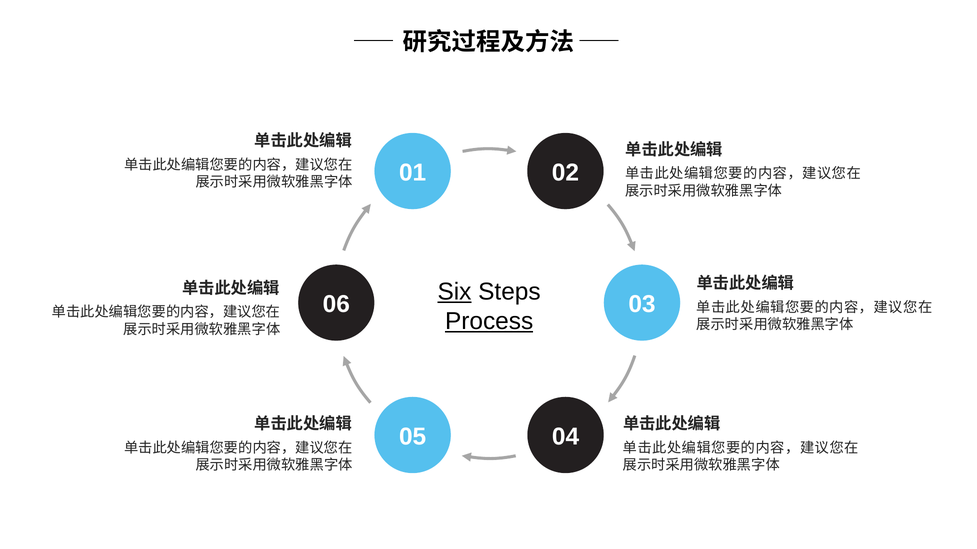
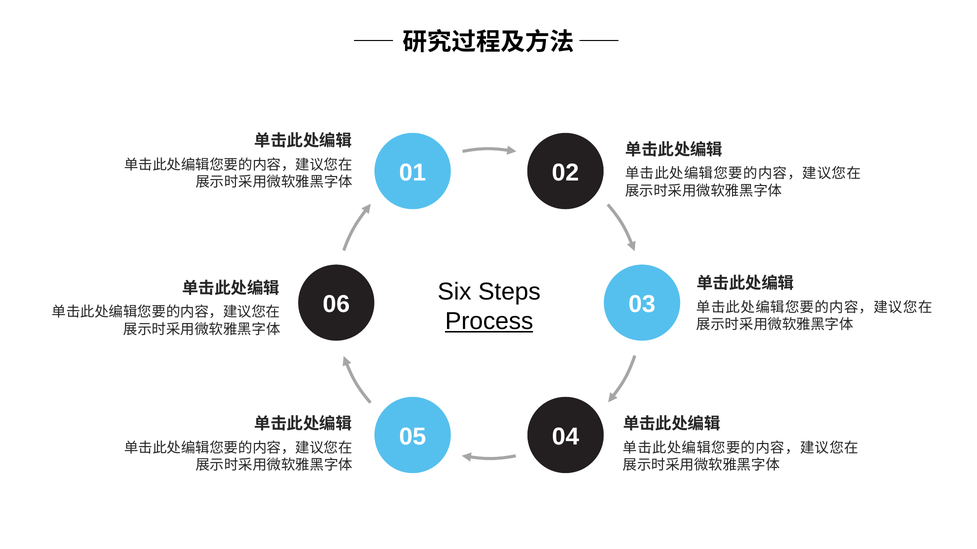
Six underline: present -> none (455, 292)
